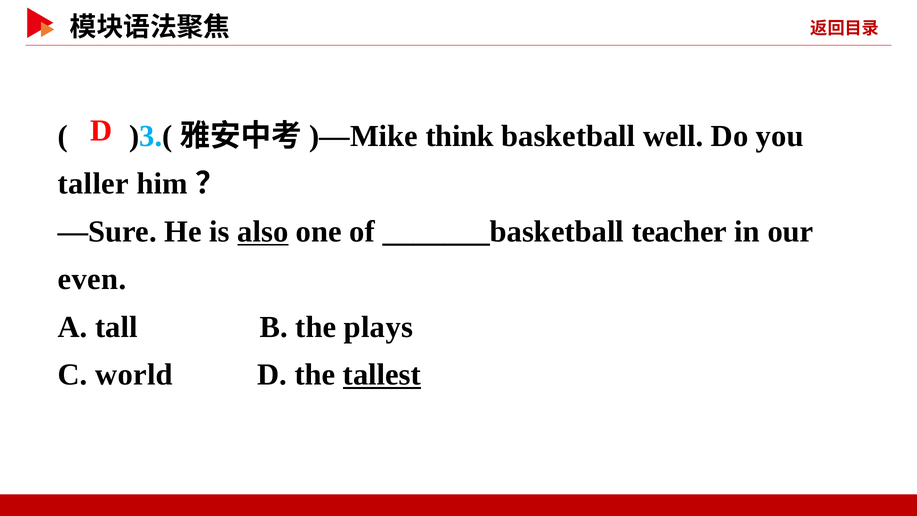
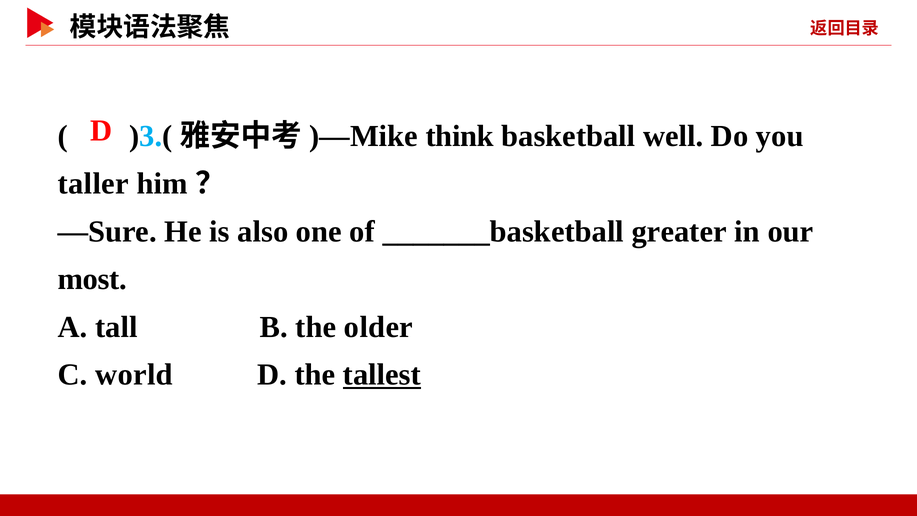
also underline: present -> none (263, 232)
teacher: teacher -> greater (679, 232)
even: even -> most (92, 279)
plays: plays -> older (378, 327)
